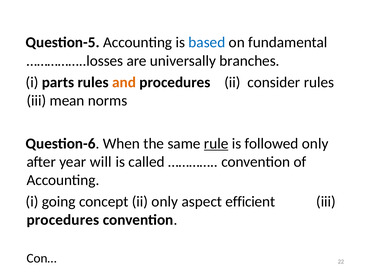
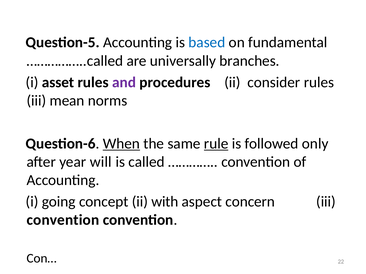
……………..losses: ……………..losses -> ……………..called (75, 61)
parts: parts -> asset (58, 82)
and colour: orange -> purple (124, 82)
When underline: none -> present (121, 144)
ii only: only -> with (165, 202)
efficient: efficient -> concern (250, 202)
procedures: procedures -> convention (63, 220)
